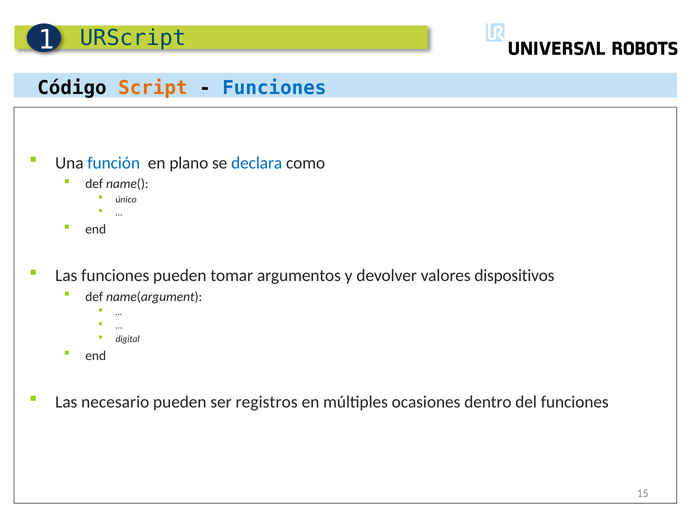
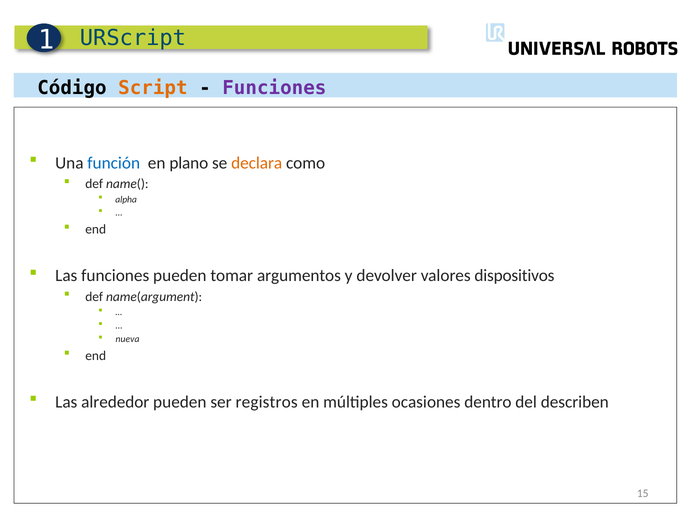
Funciones colour: blue -> purple (274, 88)
declara colour: blue -> orange (257, 163)
único: único -> alpha (126, 200)
digital: digital -> nueva (127, 339)
necesario: necesario -> alrededor (115, 402)
del funciones: funciones -> describen (575, 402)
